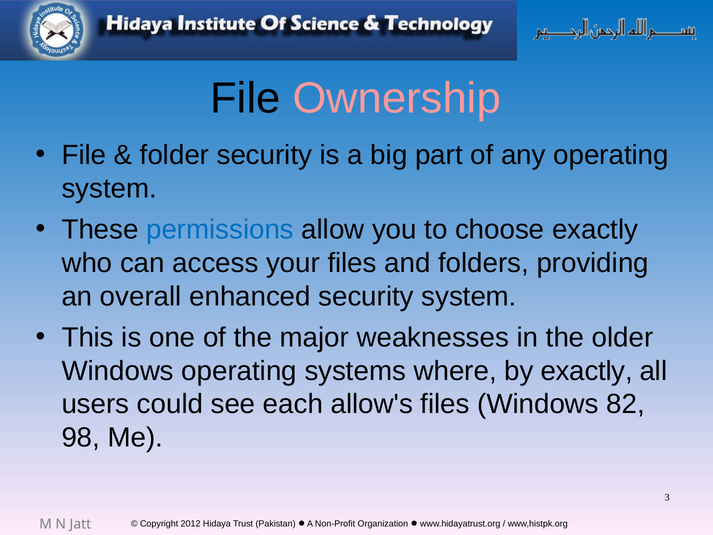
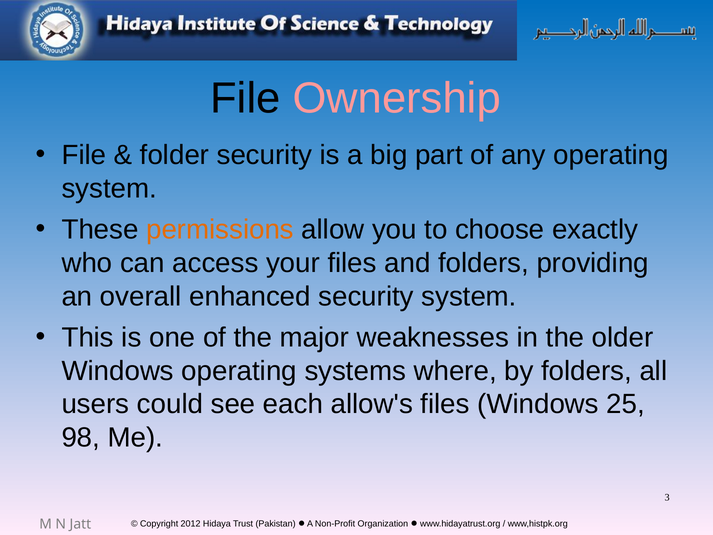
permissions colour: blue -> orange (220, 230)
by exactly: exactly -> folders (587, 371)
82: 82 -> 25 (626, 404)
